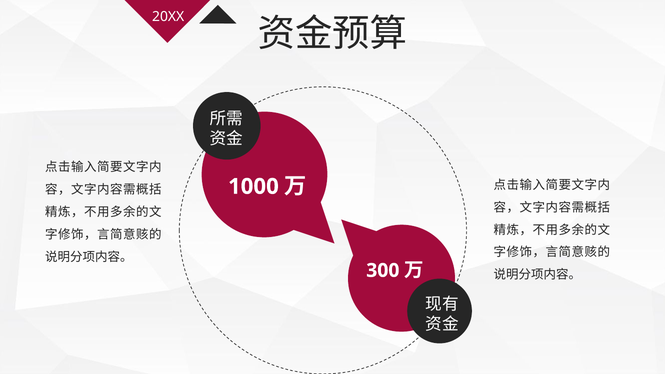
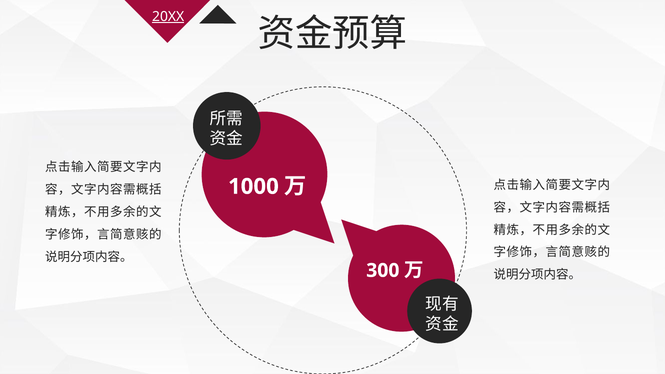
20XX underline: none -> present (168, 17)
